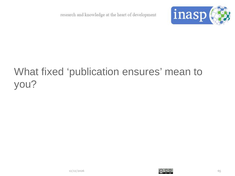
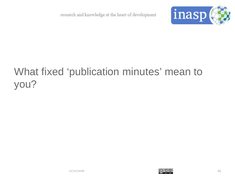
ensures: ensures -> minutes (142, 72)
